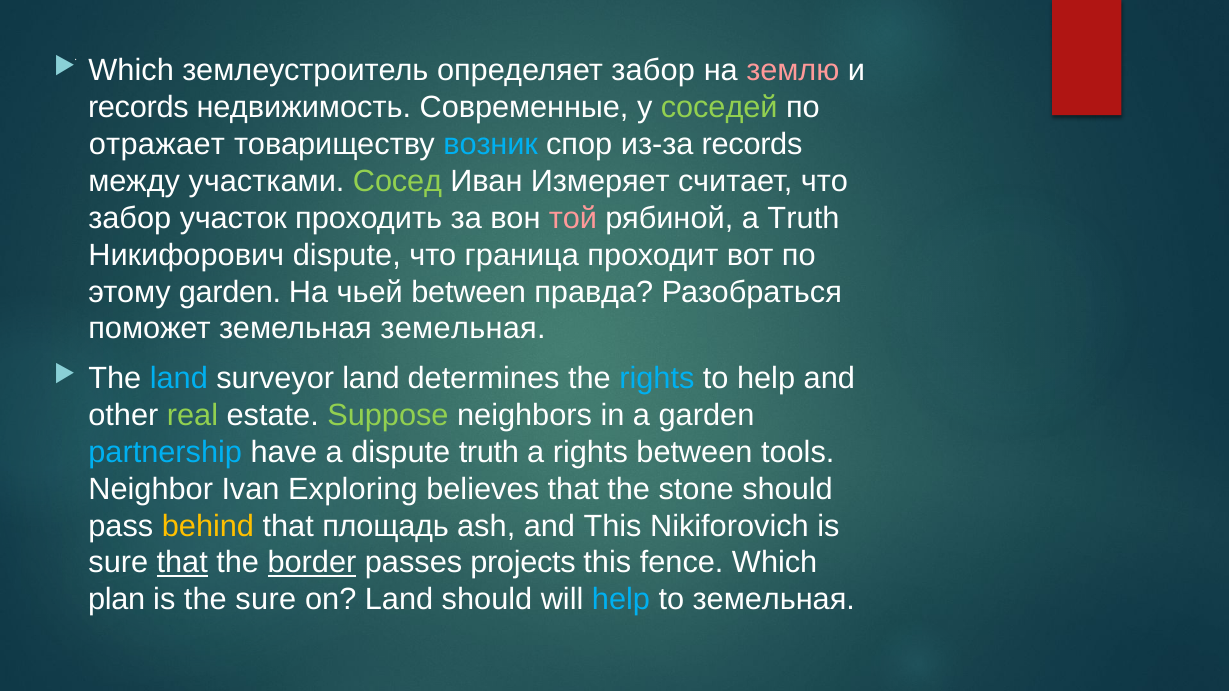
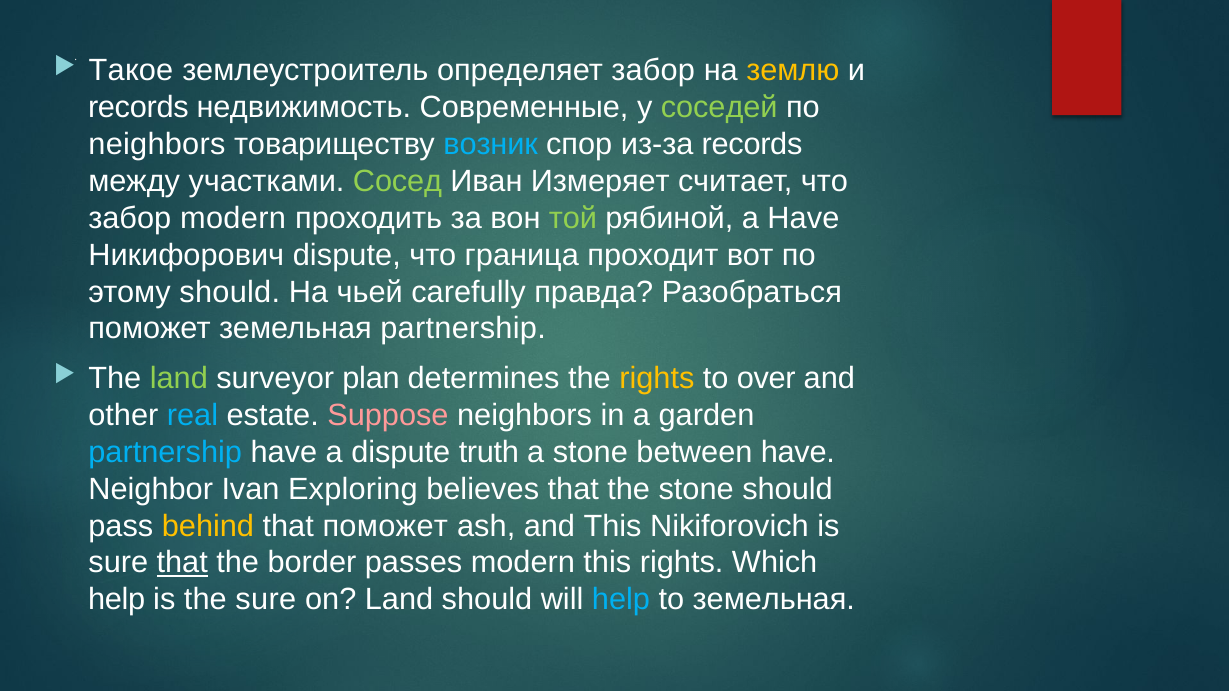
Which: Which -> Такое (131, 71)
землю colour: pink -> yellow (793, 71)
отражает: отражает -> neighbors (157, 145)
забор участок: участок -> modern (233, 218)
той colour: pink -> light green (573, 218)
а Truth: Truth -> Have (803, 218)
этому garden: garden -> should (230, 292)
чьей between: between -> carefully (469, 292)
земельная земельная: земельная -> partnership (463, 329)
land colour: light blue -> light green (179, 379)
surveyor land: land -> plan (371, 379)
rights colour: light blue -> yellow (657, 379)
to help: help -> over (766, 379)
real colour: light green -> light blue (192, 415)
Suppose colour: light green -> pink (388, 415)
a rights: rights -> stone (590, 452)
between tools: tools -> have (798, 452)
that площадь: площадь -> поможет (385, 526)
border underline: present -> none (312, 563)
passes projects: projects -> modern (523, 563)
this fence: fence -> rights (682, 563)
plan: plan -> help (117, 600)
